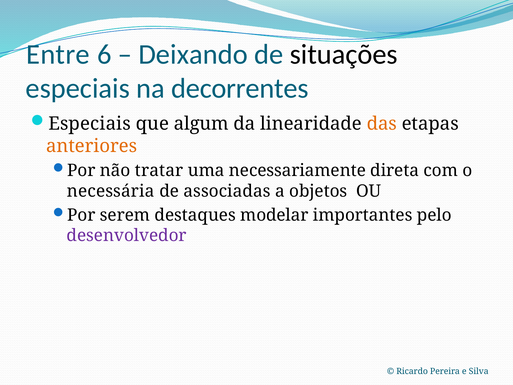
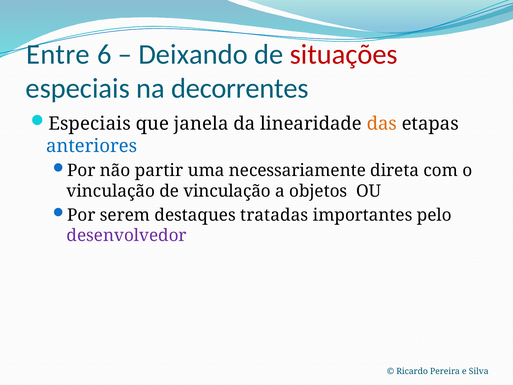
situações colour: black -> red (344, 54)
algum: algum -> janela (201, 124)
anteriores colour: orange -> blue (92, 146)
tratar: tratar -> partir (159, 171)
necessária: necessária -> vinculação (111, 191)
de associadas: associadas -> vinculação (227, 191)
modelar: modelar -> tratadas (274, 215)
